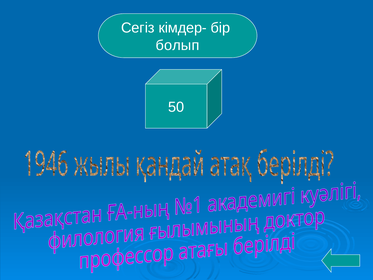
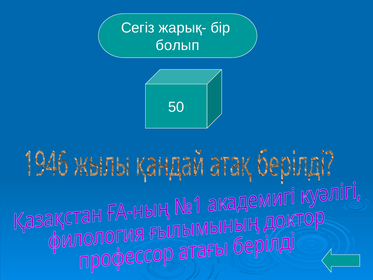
кімдер-: кімдер- -> жарық- (183, 28)
